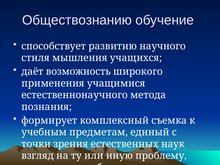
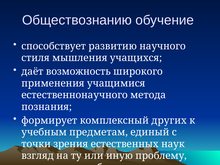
съемка: съемка -> других (169, 120)
